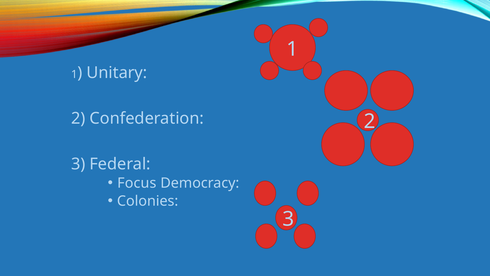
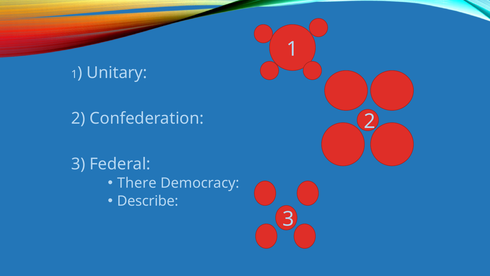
Focus: Focus -> There (137, 183)
Colonies: Colonies -> Describe (148, 201)
